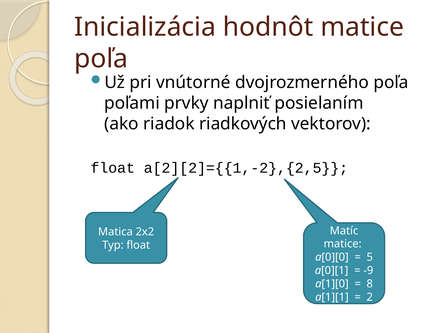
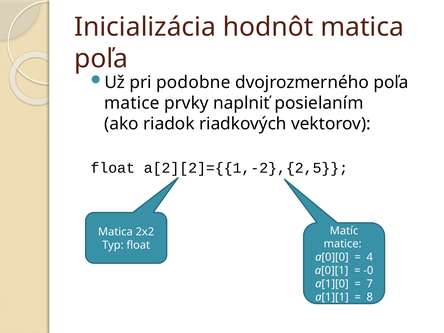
hodnôt matice: matice -> matica (362, 27)
vnútorné: vnútorné -> podobne (193, 82)
poľami: poľami -> matice (132, 103)
5: 5 -> 4 (370, 257)
-9: -9 -> -0 (368, 271)
8: 8 -> 7 (370, 284)
2: 2 -> 8 (370, 297)
